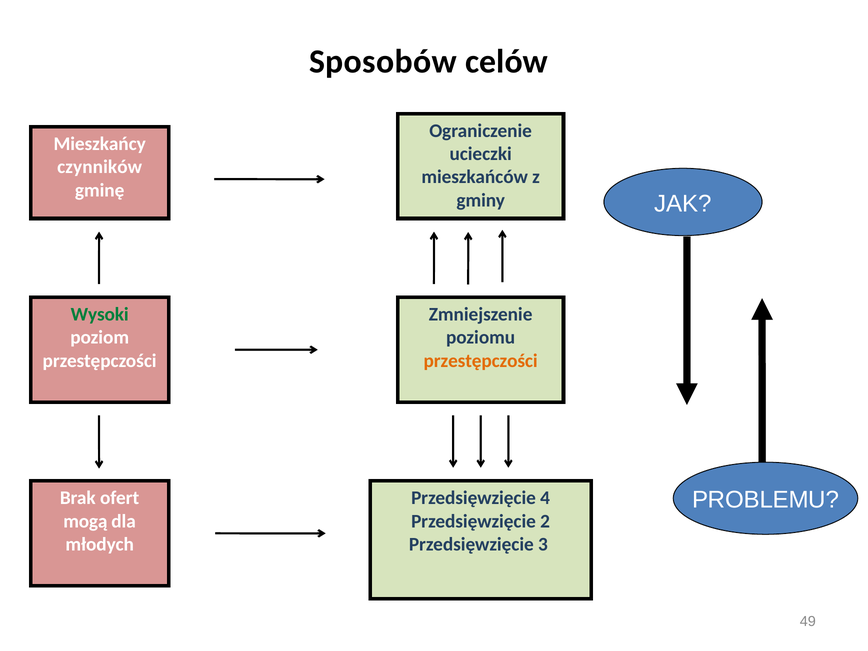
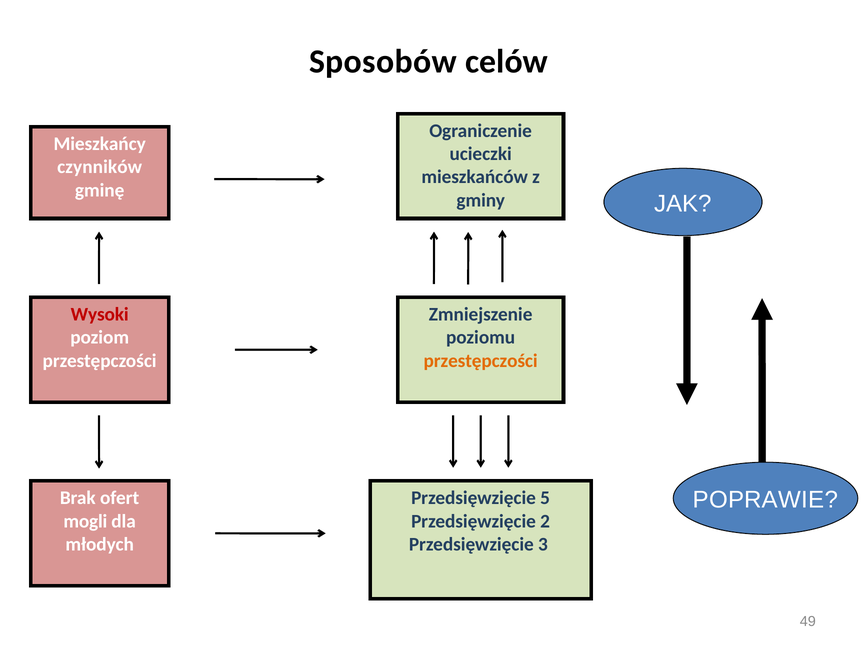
Wysoki colour: green -> red (100, 314)
PROBLEMU: PROBLEMU -> POPRAWIE (765, 500)
4: 4 -> 5 (545, 498)
mogą: mogą -> mogli (85, 521)
